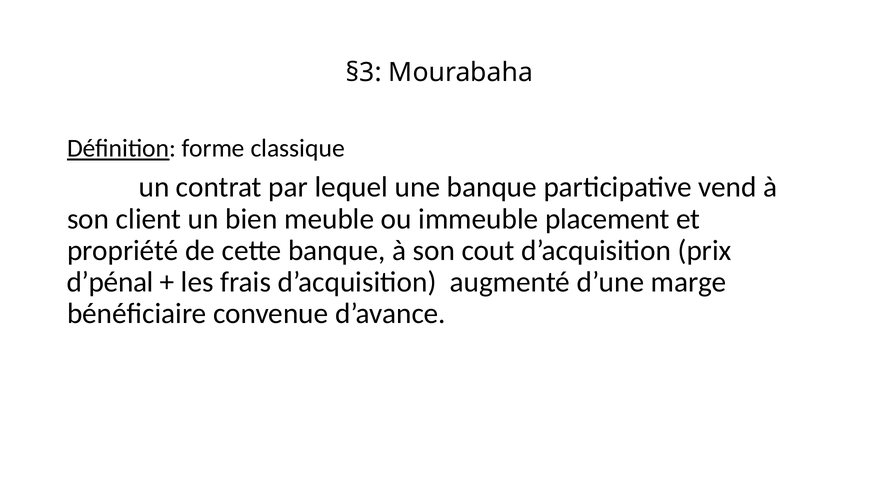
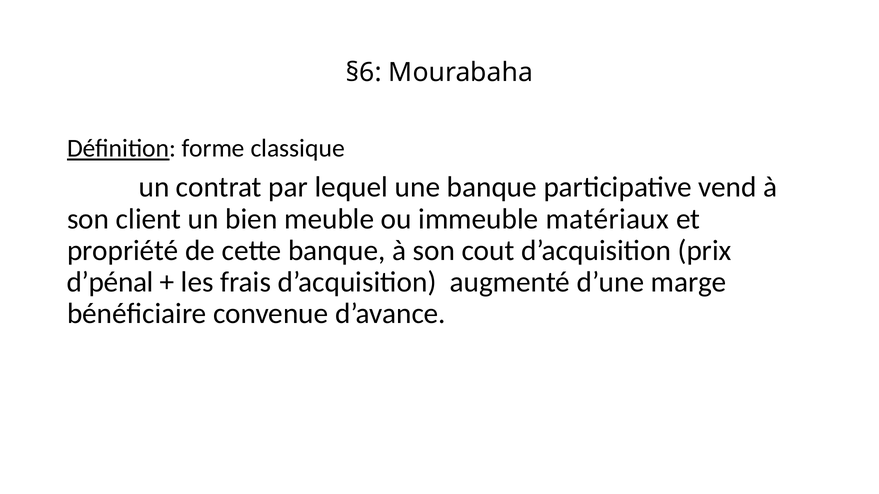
§3: §3 -> §6 (364, 72)
placement: placement -> matériaux (607, 219)
